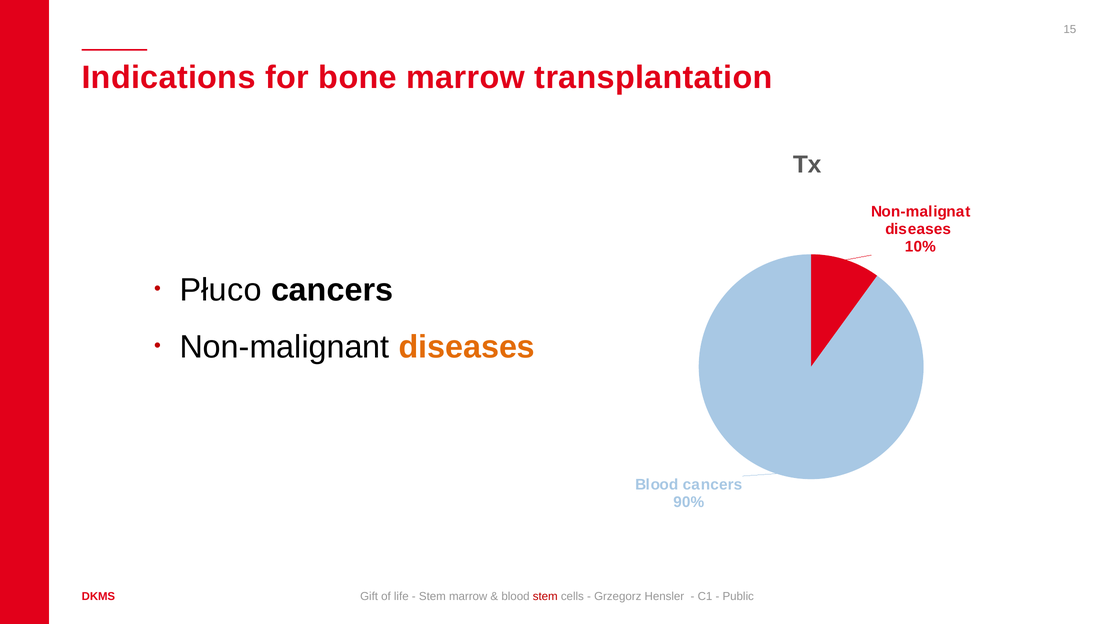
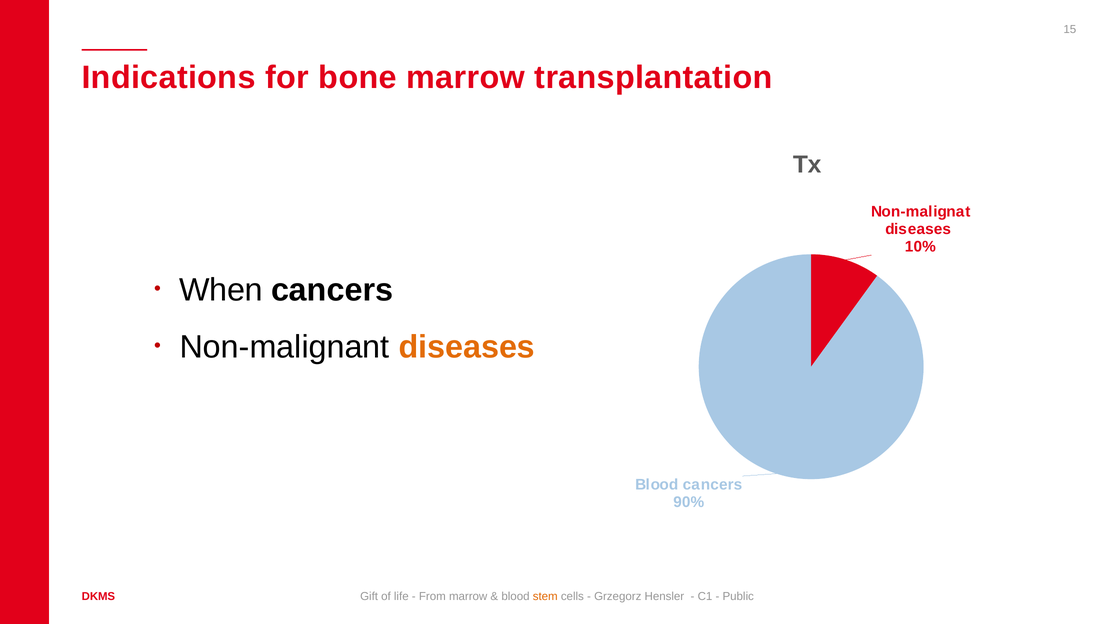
Płuco: Płuco -> When (221, 290)
Stem: Stem -> From (432, 596)
stem colour: red -> orange (545, 596)
